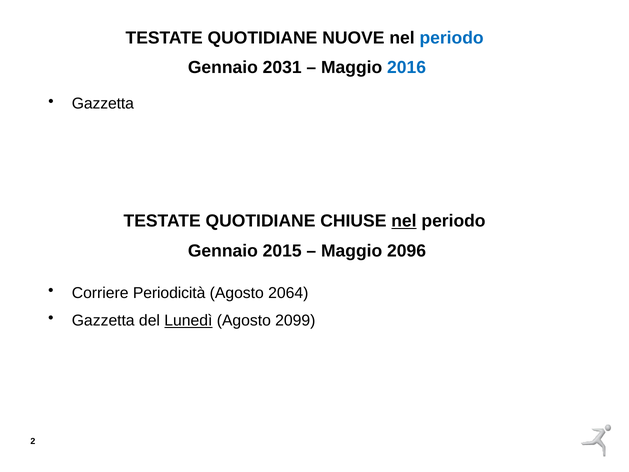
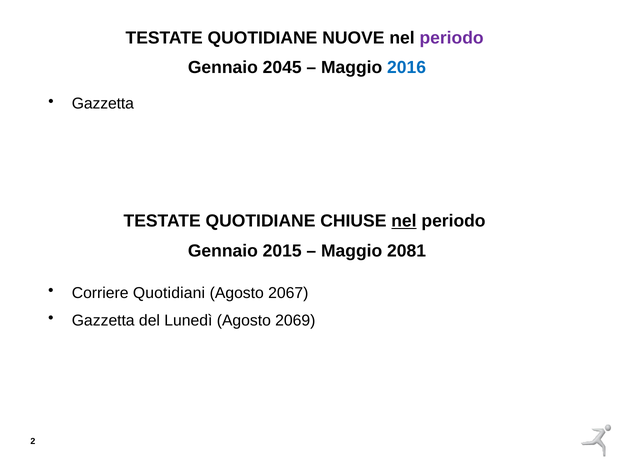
periodo colour: blue -> purple (452, 38)
2031: 2031 -> 2045 (282, 67)
2096: 2096 -> 2081 (407, 251)
Periodicità: Periodicità -> Quotidiani (169, 293)
2064: 2064 -> 2067 (288, 293)
Lunedì underline: present -> none (188, 320)
2099: 2099 -> 2069 (295, 320)
